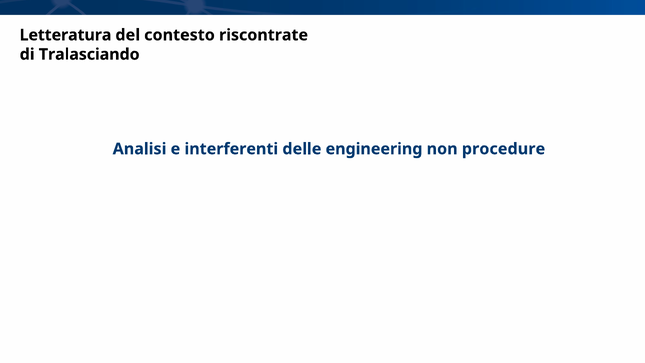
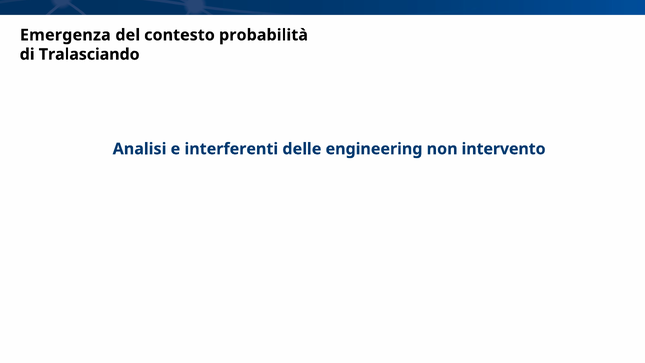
Letteratura: Letteratura -> Emergenza (65, 35)
riscontrate: riscontrate -> probabilità (263, 35)
procedure: procedure -> intervento (504, 149)
